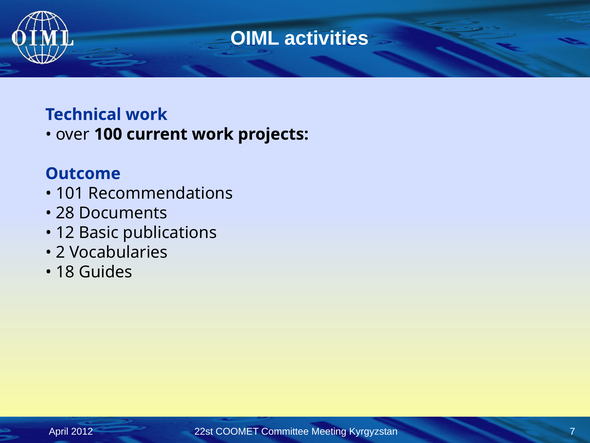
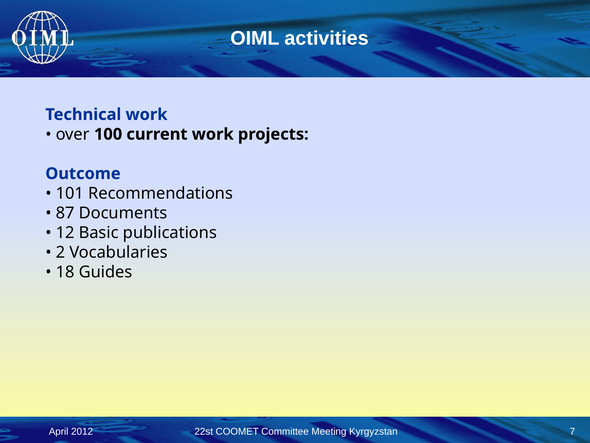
28: 28 -> 87 (65, 213)
